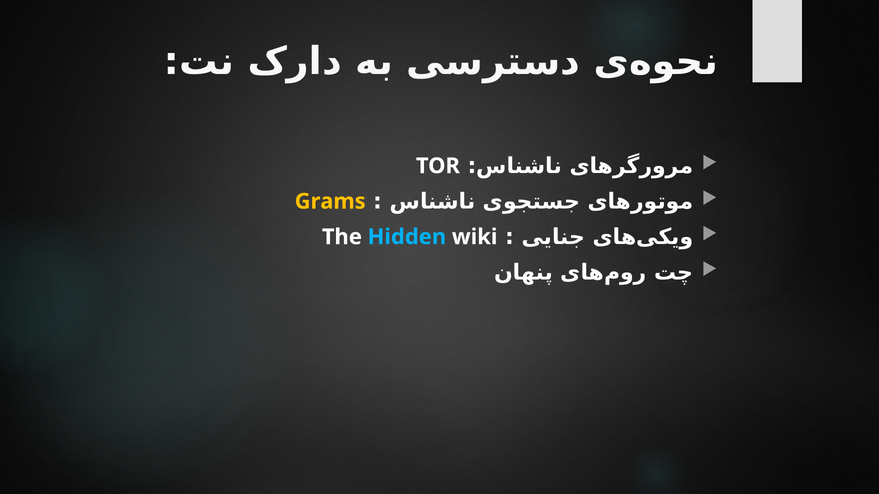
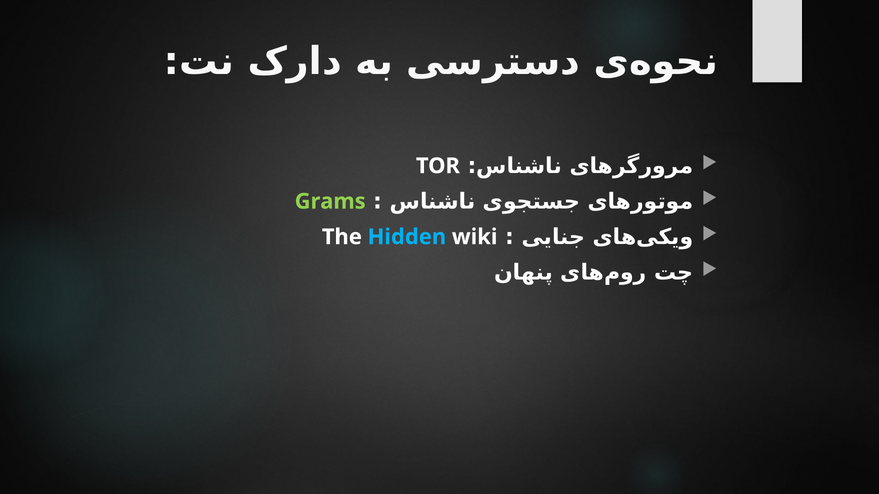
Grams colour: yellow -> light green (330, 202)
